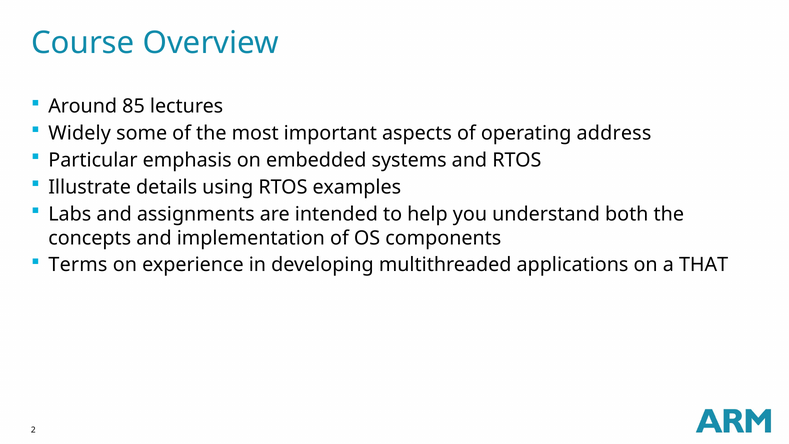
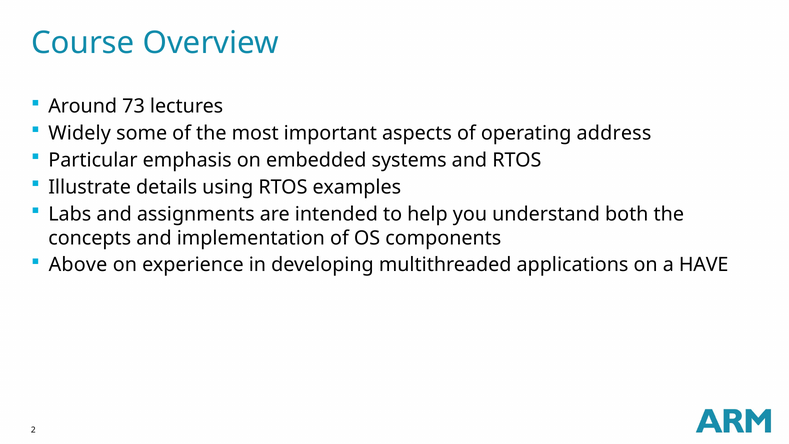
85: 85 -> 73 (134, 106)
Terms: Terms -> Above (78, 265)
THAT: THAT -> HAVE (704, 265)
